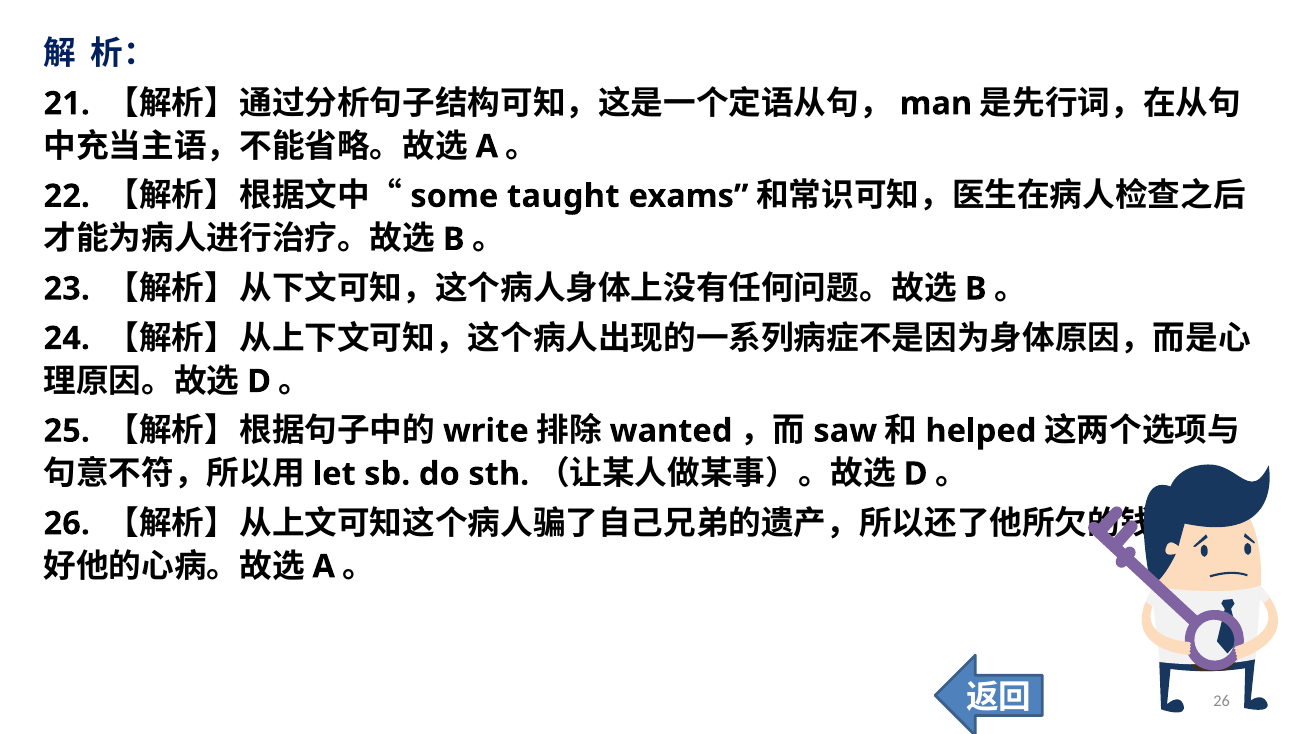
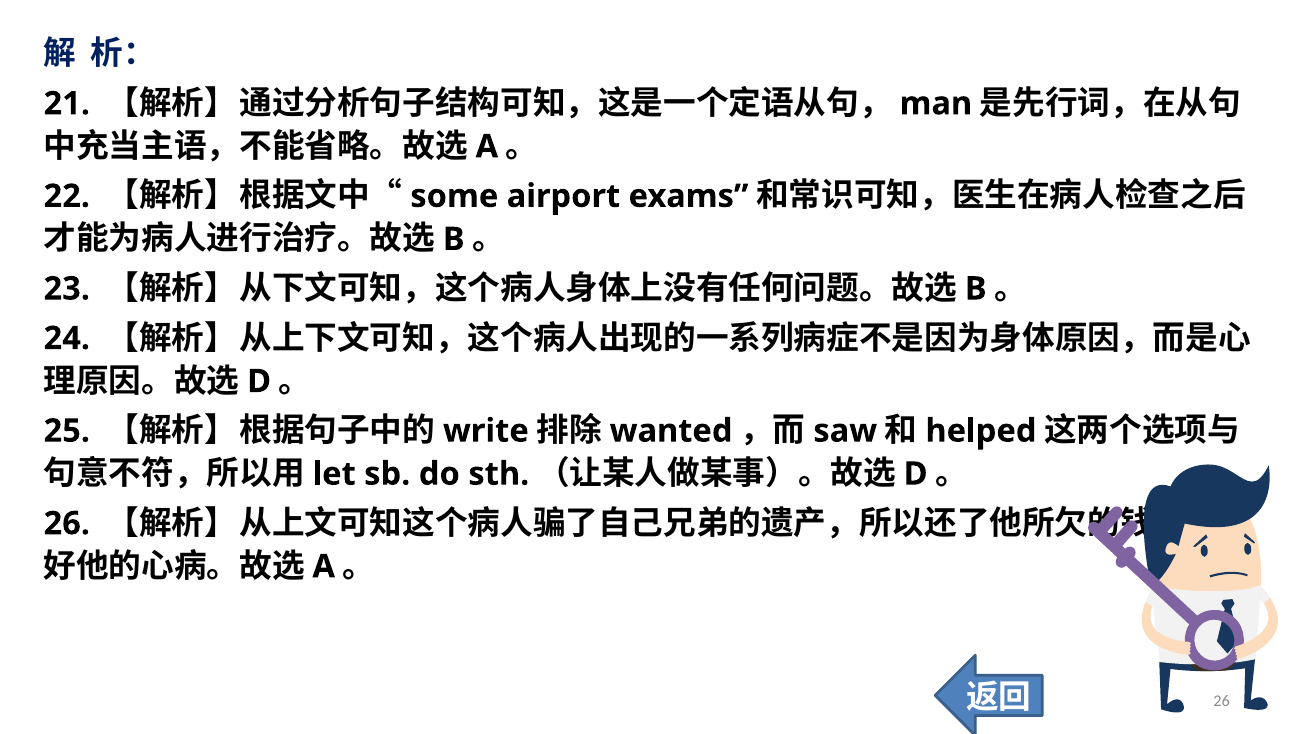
taught: taught -> airport (563, 196)
